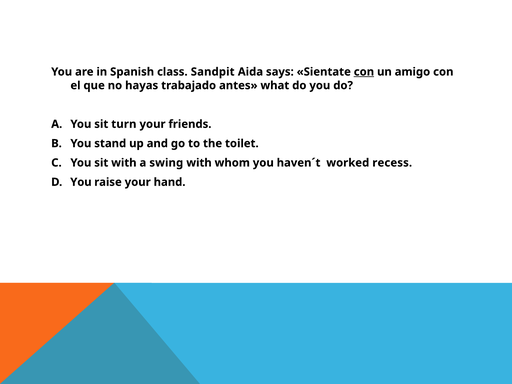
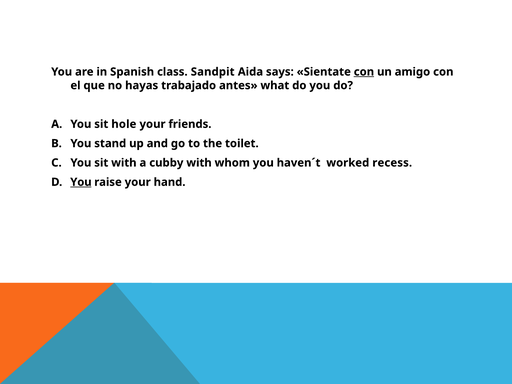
turn: turn -> hole (124, 124)
swing: swing -> cubby (166, 163)
You underline: none -> present (81, 182)
